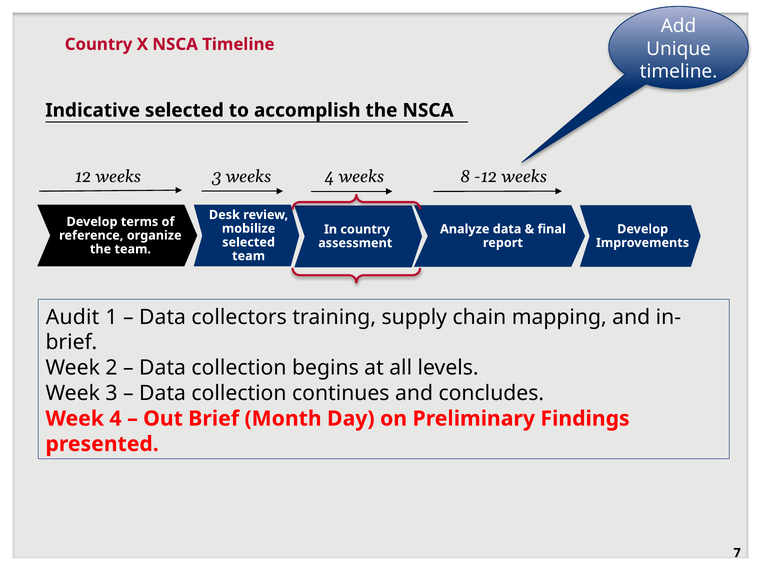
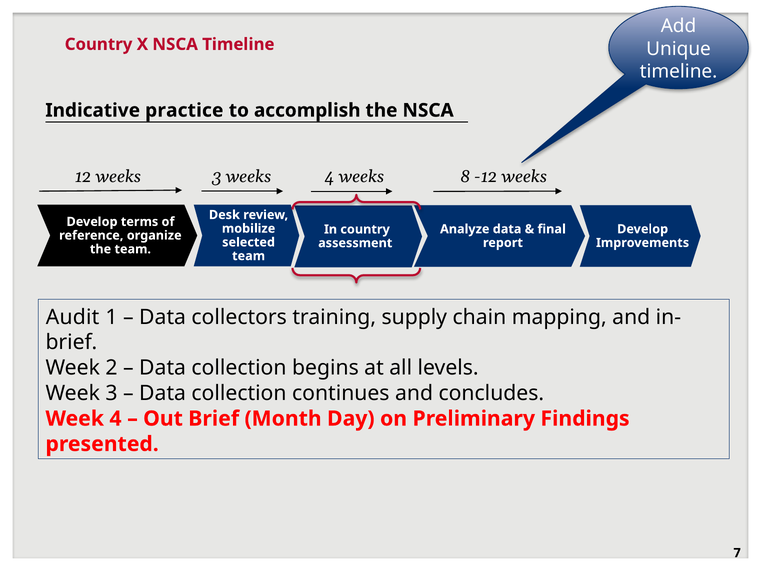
Indicative selected: selected -> practice (184, 110)
